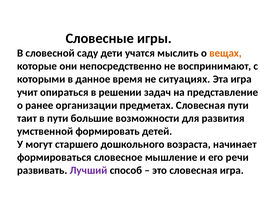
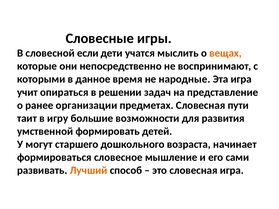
саду: саду -> если (88, 53)
ситуациях: ситуациях -> народные (184, 79)
в пути: пути -> игру (58, 118)
речи: речи -> сами (237, 157)
Лучший colour: purple -> orange (89, 171)
